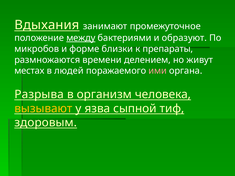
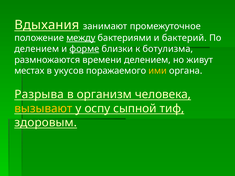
образуют: образуют -> бактерий (184, 38)
микробов: микробов -> делением (37, 49)
форме underline: none -> present (84, 49)
препараты: препараты -> ботулизма (168, 49)
людей: людей -> укусов (69, 71)
ими colour: pink -> yellow (158, 71)
язва: язва -> оспу (97, 109)
